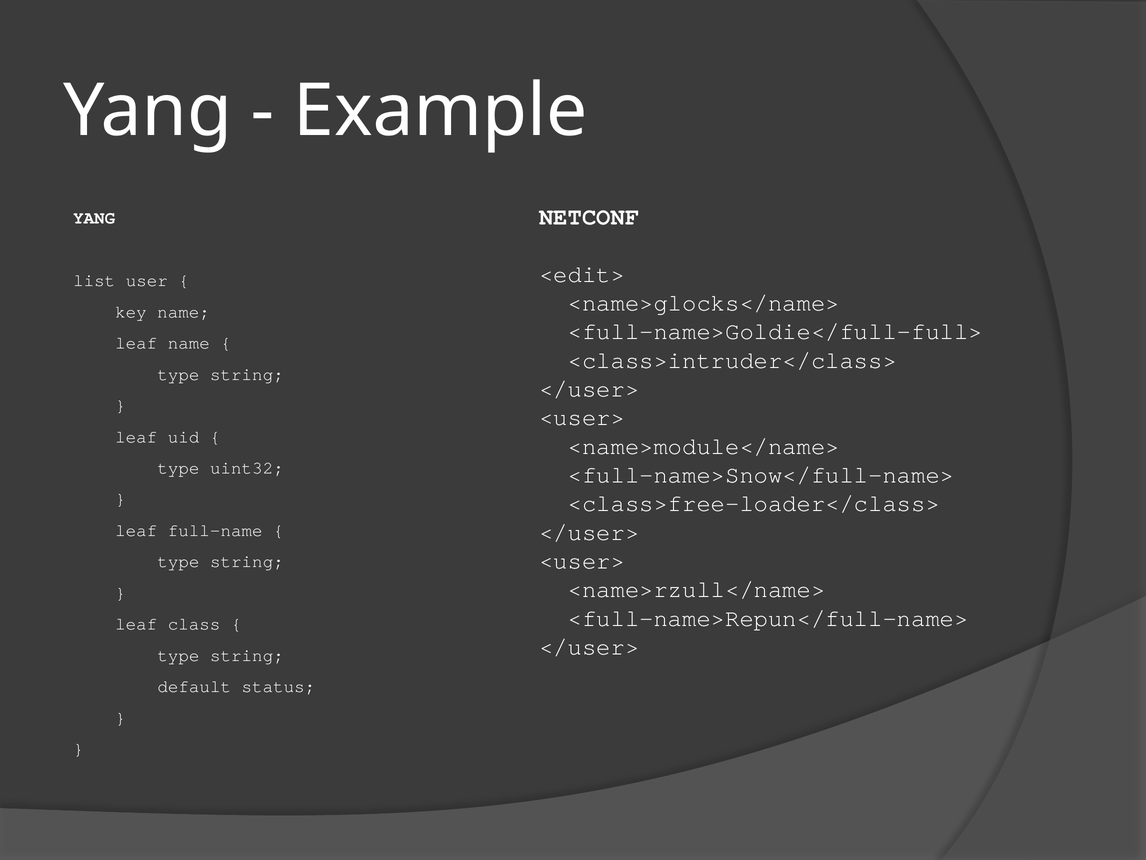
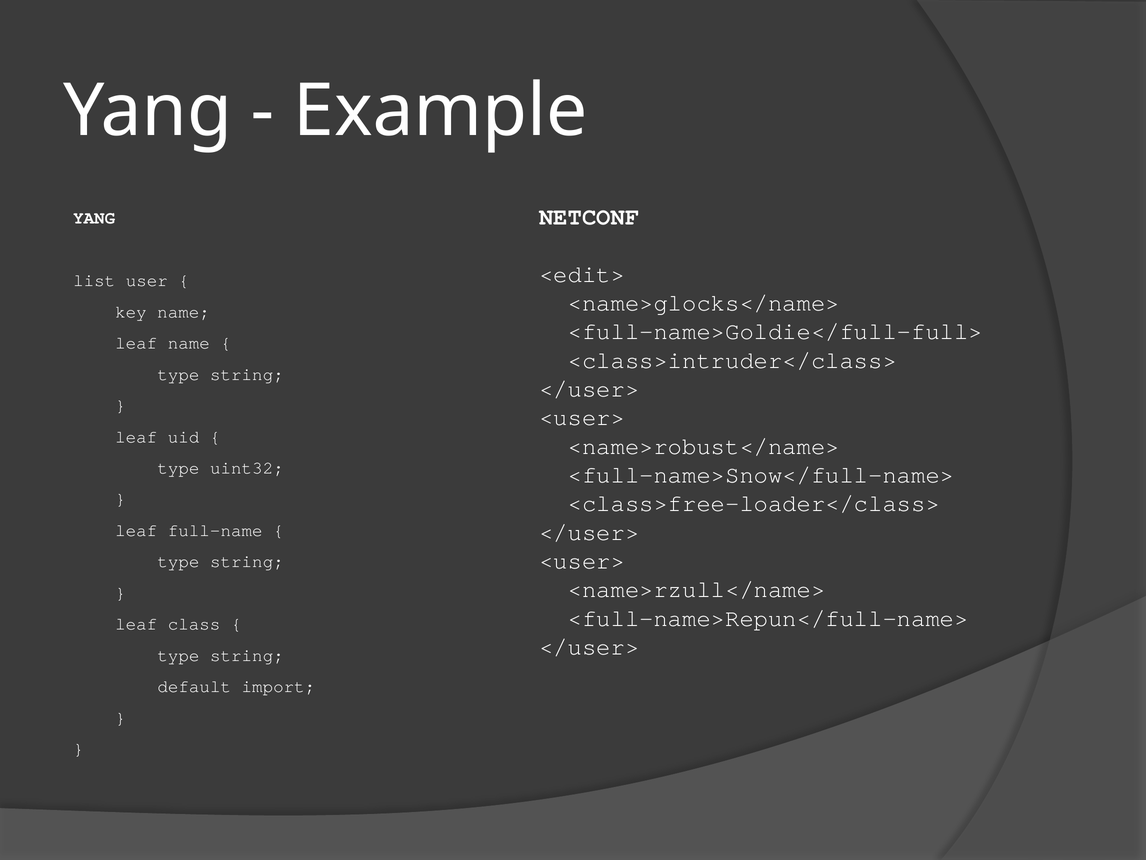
<name>module</name>: <name>module</name> -> <name>robust</name> (704, 446)
status: status -> import (278, 686)
